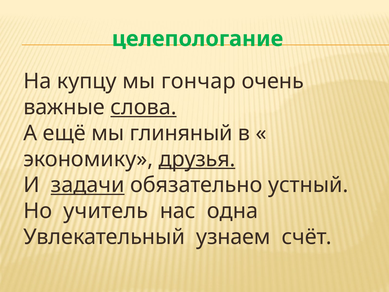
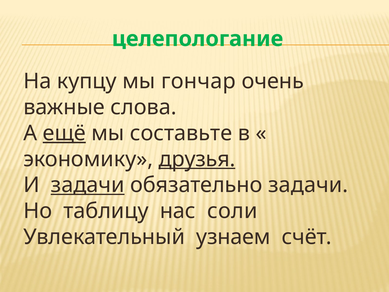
слова underline: present -> none (144, 107)
ещё underline: none -> present (64, 133)
глиняный: глиняный -> составьте (181, 133)
обязательно устный: устный -> задачи (308, 185)
учитель: учитель -> таблицу (106, 211)
одна: одна -> соли (232, 211)
